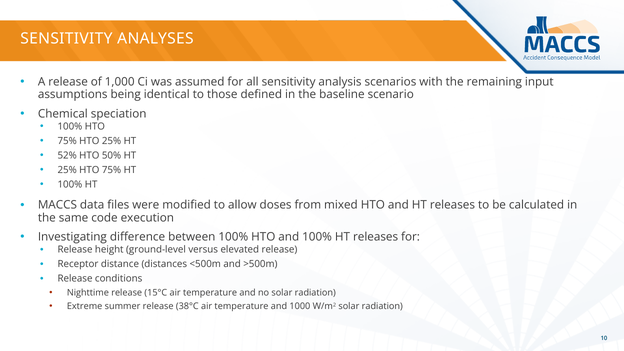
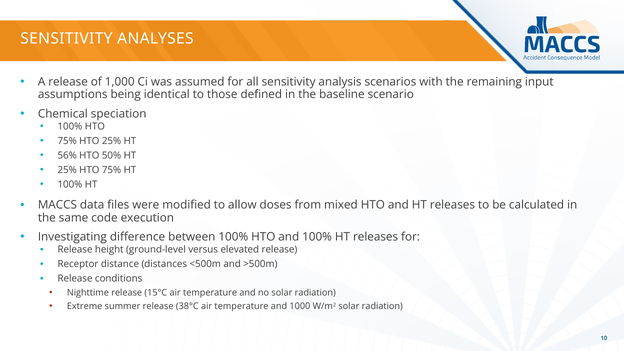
52%: 52% -> 56% (67, 155)
